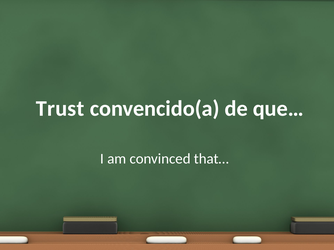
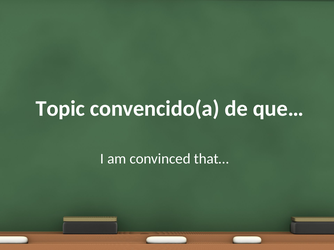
Trust: Trust -> Topic (60, 109)
